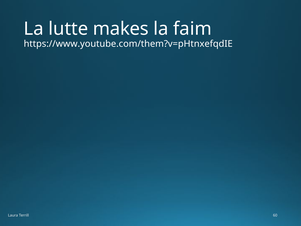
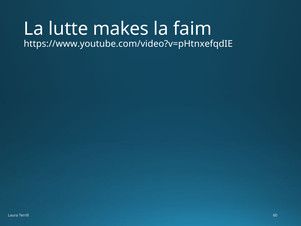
https://www.youtube.com/them?v=pHtnxefqdIE: https://www.youtube.com/them?v=pHtnxefqdIE -> https://www.youtube.com/video?v=pHtnxefqdIE (128, 44)
